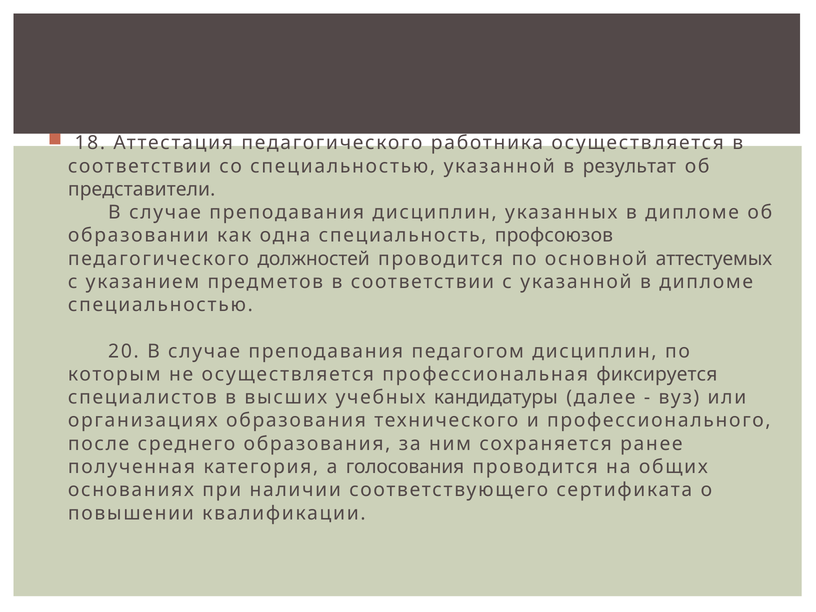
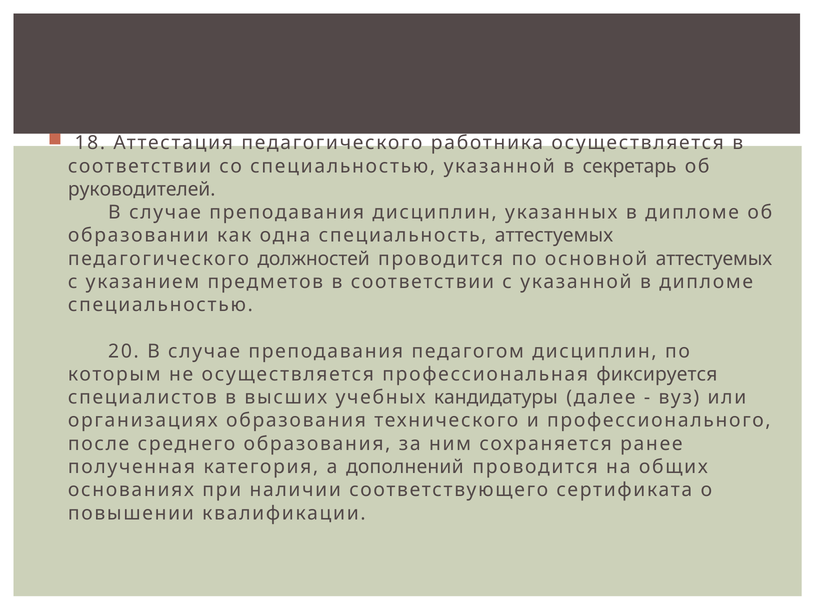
результат: результат -> секретарь (630, 166)
представители: представители -> руководителей (142, 189)
специальность профсоюзов: профсоюзов -> аттестуемых (554, 236)
голосования: голосования -> дополнений (405, 467)
